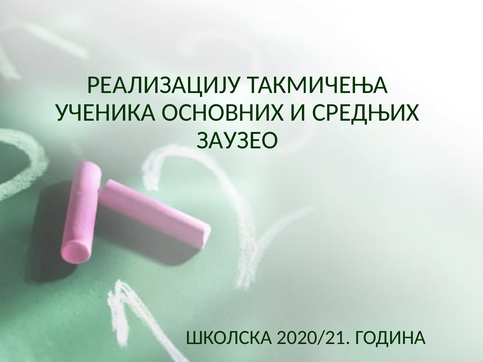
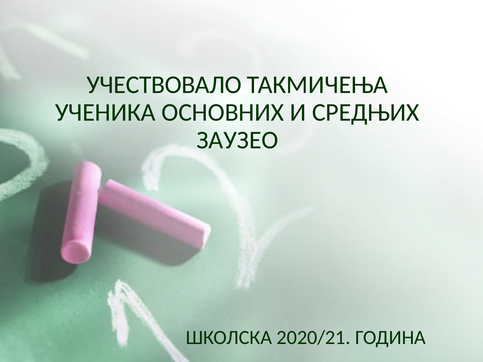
РЕАЛИЗАЦИЈУ: РЕАЛИЗАЦИЈУ -> УЧЕСТВОВАЛО (164, 85)
